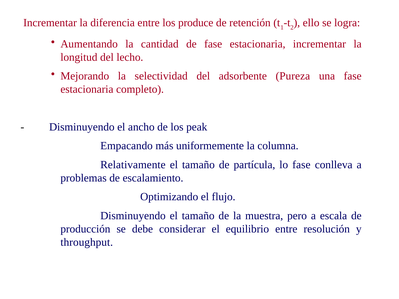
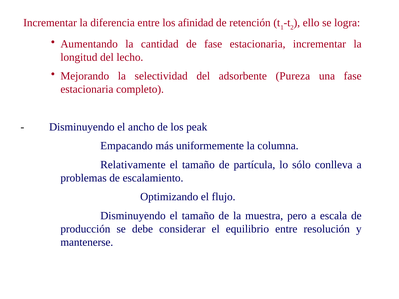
produce: produce -> afinidad (196, 23)
lo fase: fase -> sólo (301, 165)
throughput: throughput -> mantenerse (87, 242)
